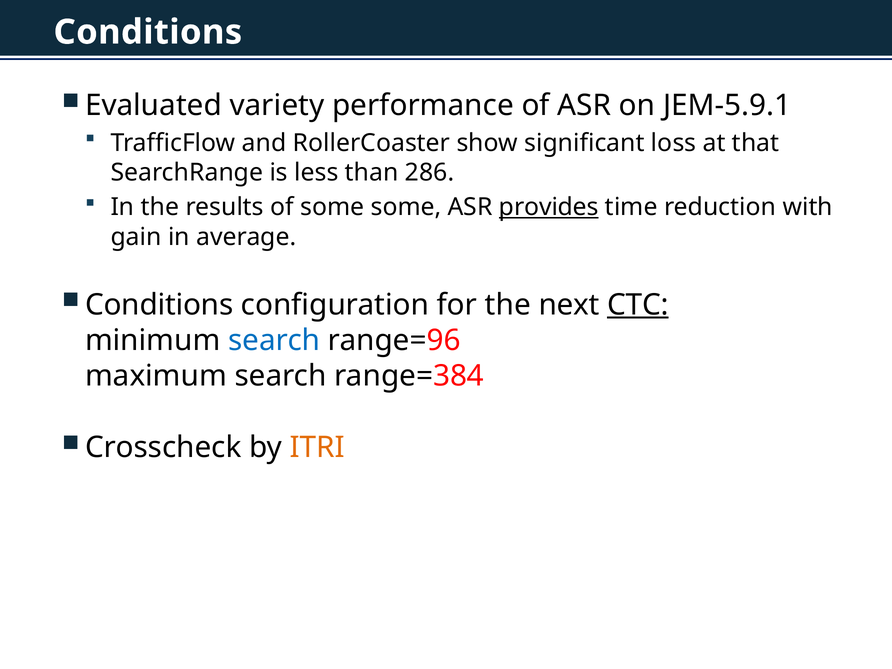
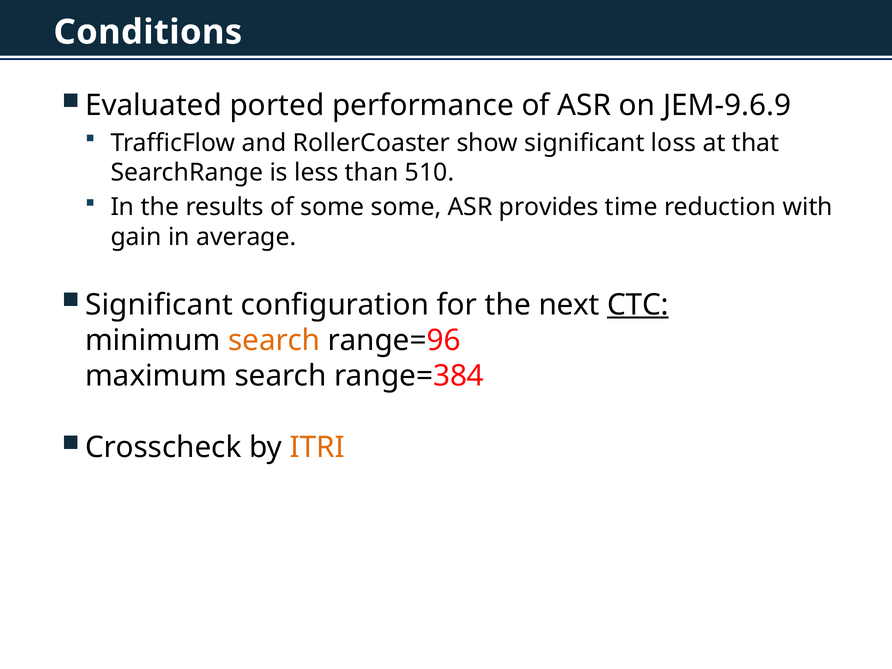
variety: variety -> ported (277, 106)
JEM-5.9.1: JEM-5.9.1 -> JEM-9.6.9 (727, 106)
286: 286 -> 510 (430, 173)
provides underline: present -> none (549, 207)
Conditions: Conditions -> Significant (159, 305)
search colour: blue -> orange (274, 340)
